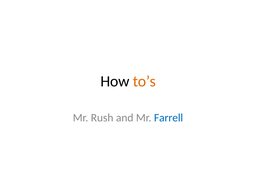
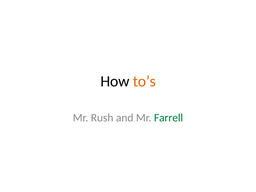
Farrell colour: blue -> green (169, 118)
